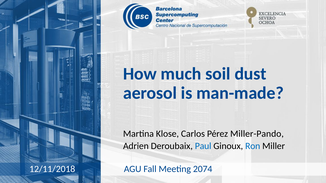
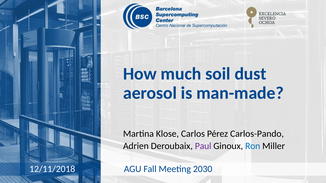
Miller-Pando: Miller-Pando -> Carlos-Pando (257, 134)
Paul colour: blue -> purple (203, 146)
2074: 2074 -> 2030 (203, 169)
